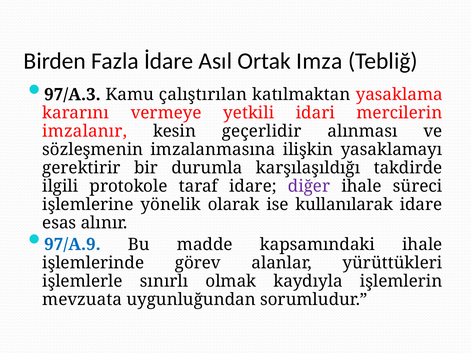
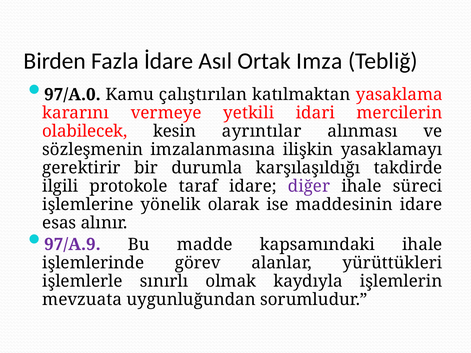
97/A.3: 97/A.3 -> 97/A.0 (72, 95)
imzalanır: imzalanır -> olabilecek (85, 131)
geçerlidir: geçerlidir -> ayrıntılar (262, 131)
kullanılarak: kullanılarak -> maddesinin (344, 205)
97/A.9 colour: blue -> purple (72, 245)
